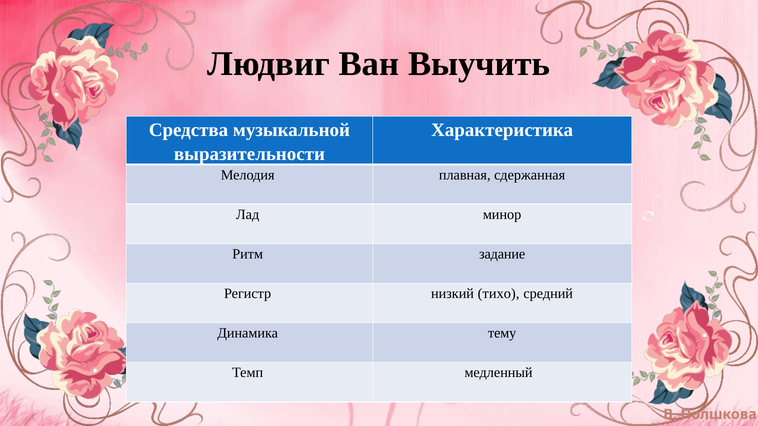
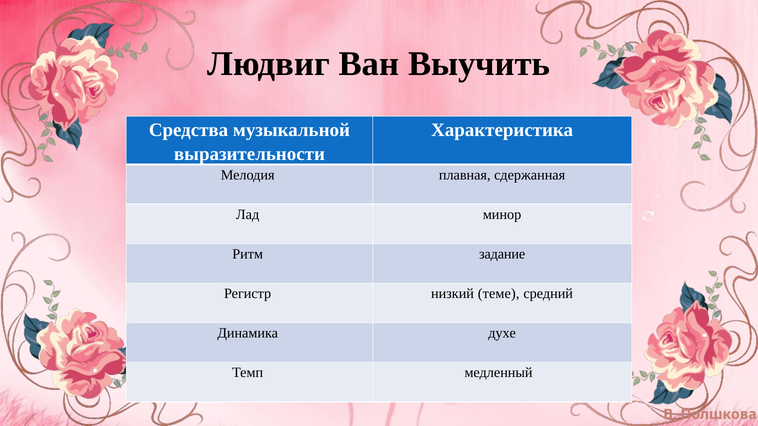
тихо: тихо -> теме (499, 294)
тему: тему -> духе (502, 333)
